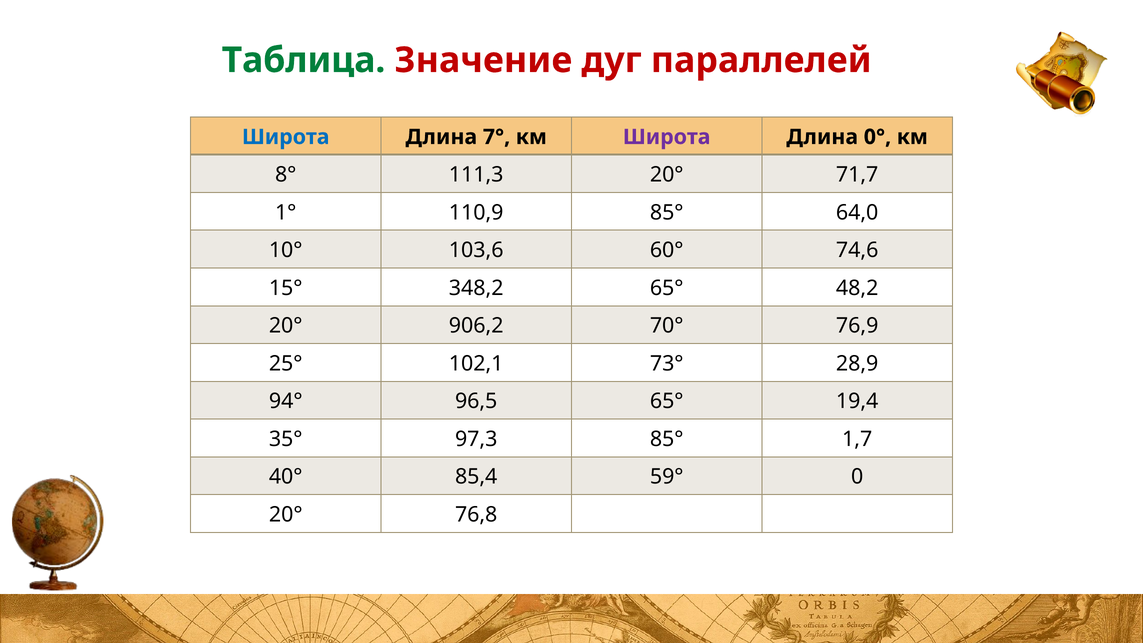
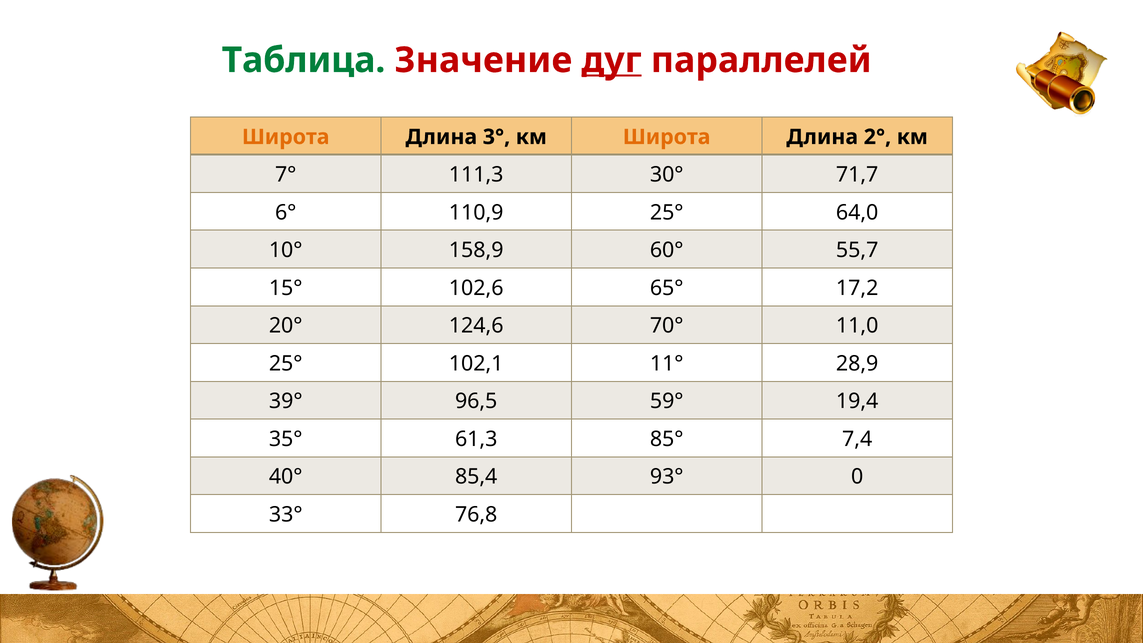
дуг underline: none -> present (612, 60)
Широта colour: blue -> orange (286, 137)
7°: 7° -> 3° (497, 137)
Широта colour: purple -> orange (667, 137)
0°: 0° -> 2° (877, 137)
8°: 8° -> 7° (286, 175)
111,3 20°: 20° -> 30° (667, 175)
1°: 1° -> 6° (286, 213)
110,9 85°: 85° -> 25° (667, 213)
103,6: 103,6 -> 158,9 (476, 250)
74,6: 74,6 -> 55,7 (857, 250)
348,2: 348,2 -> 102,6 (476, 288)
48,2: 48,2 -> 17,2 (857, 288)
906,2: 906,2 -> 124,6 (476, 326)
76,9: 76,9 -> 11,0 (857, 326)
73°: 73° -> 11° (667, 364)
94°: 94° -> 39° (286, 401)
96,5 65°: 65° -> 59° (667, 401)
97,3: 97,3 -> 61,3 (476, 439)
1,7: 1,7 -> 7,4 (857, 439)
59°: 59° -> 93° (667, 477)
20°: 20° -> 33° (286, 515)
